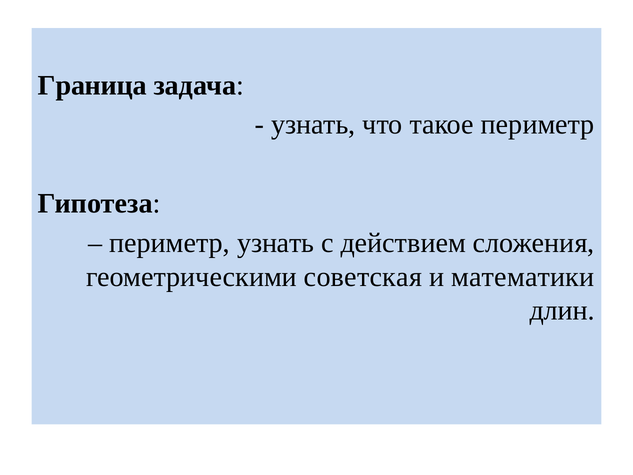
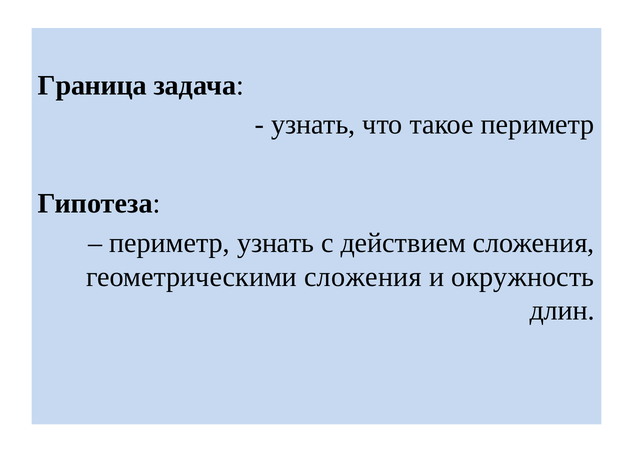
геометрическими советская: советская -> сложения (363, 277)
математики: математики -> окружность (523, 277)
